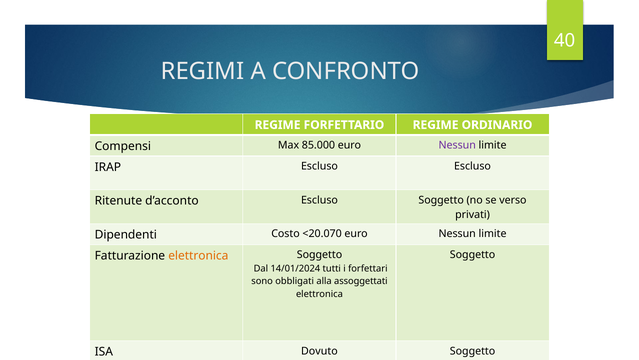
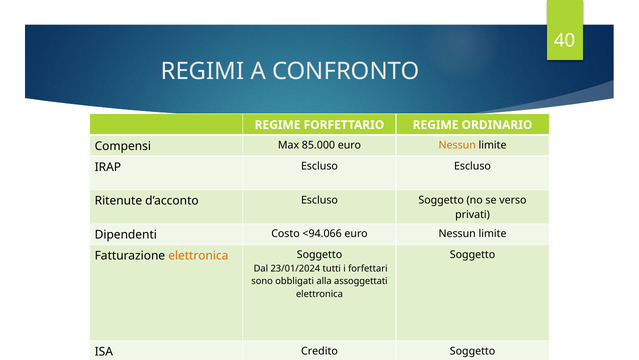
Nessun colour: purple -> orange (457, 145)
<20.070: <20.070 -> <94.066 (322, 233)
14/01/2024: 14/01/2024 -> 23/01/2024 (295, 268)
Dovuto: Dovuto -> Credito (319, 350)
